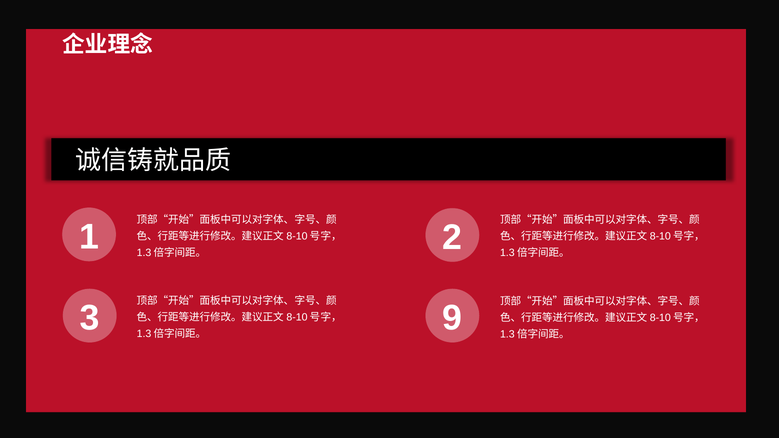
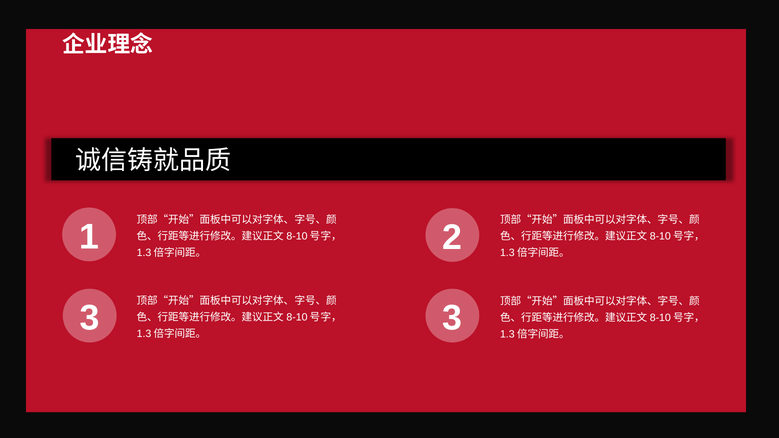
3 9: 9 -> 3 (452, 318)
